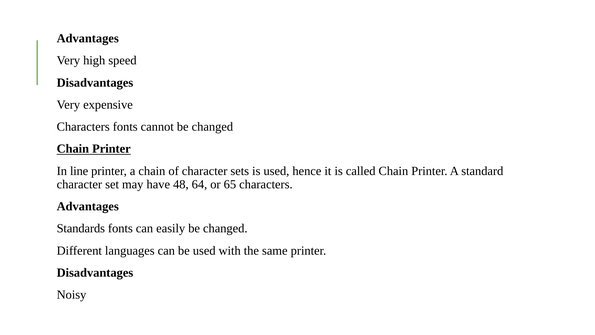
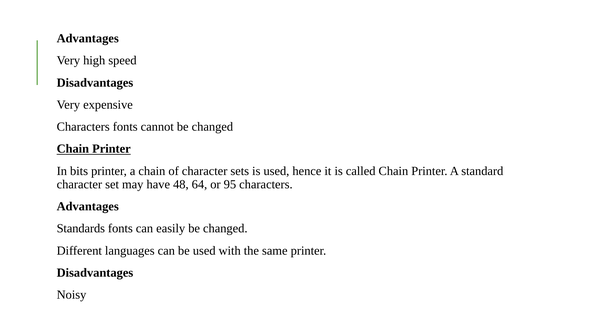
line: line -> bits (79, 171)
65: 65 -> 95 (230, 184)
